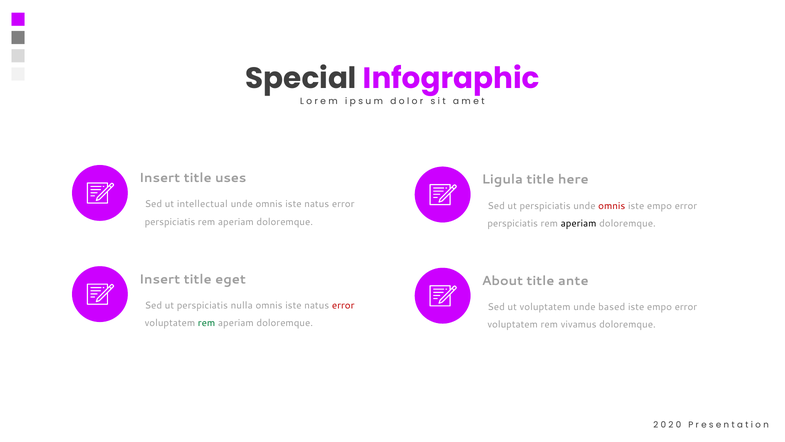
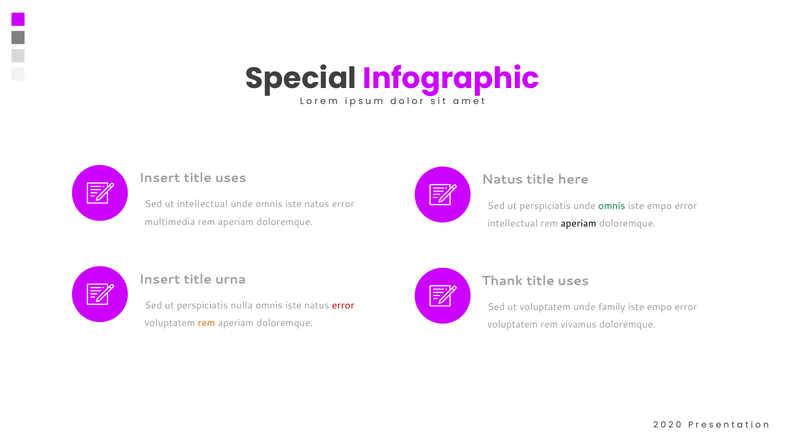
Ligula: Ligula -> Natus (502, 179)
omnis colour: red -> green (612, 206)
perspiciatis: perspiciatis -> multimedia (170, 222)
perspiciatis: perspiciatis -> intellectual (513, 223)
eget: eget -> urna (231, 279)
About: About -> Thank (502, 281)
ante: ante -> uses (573, 281)
based: based -> family (612, 307)
rem colour: green -> orange (207, 323)
